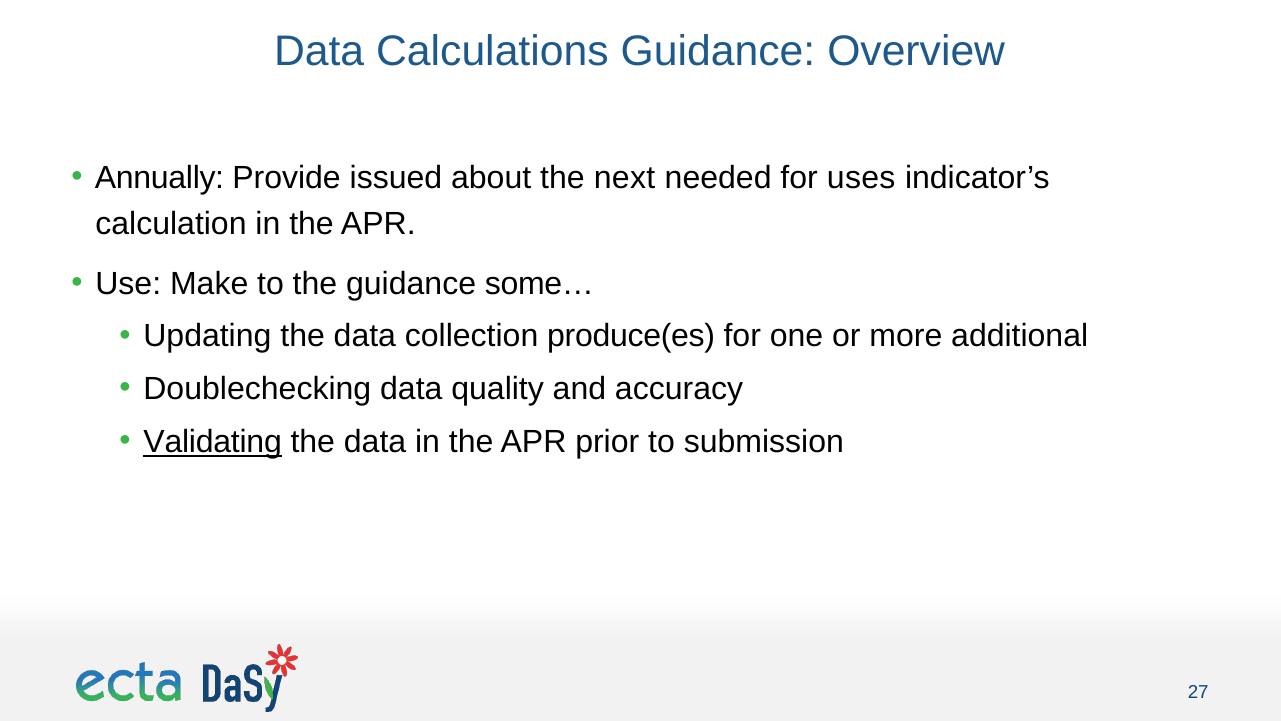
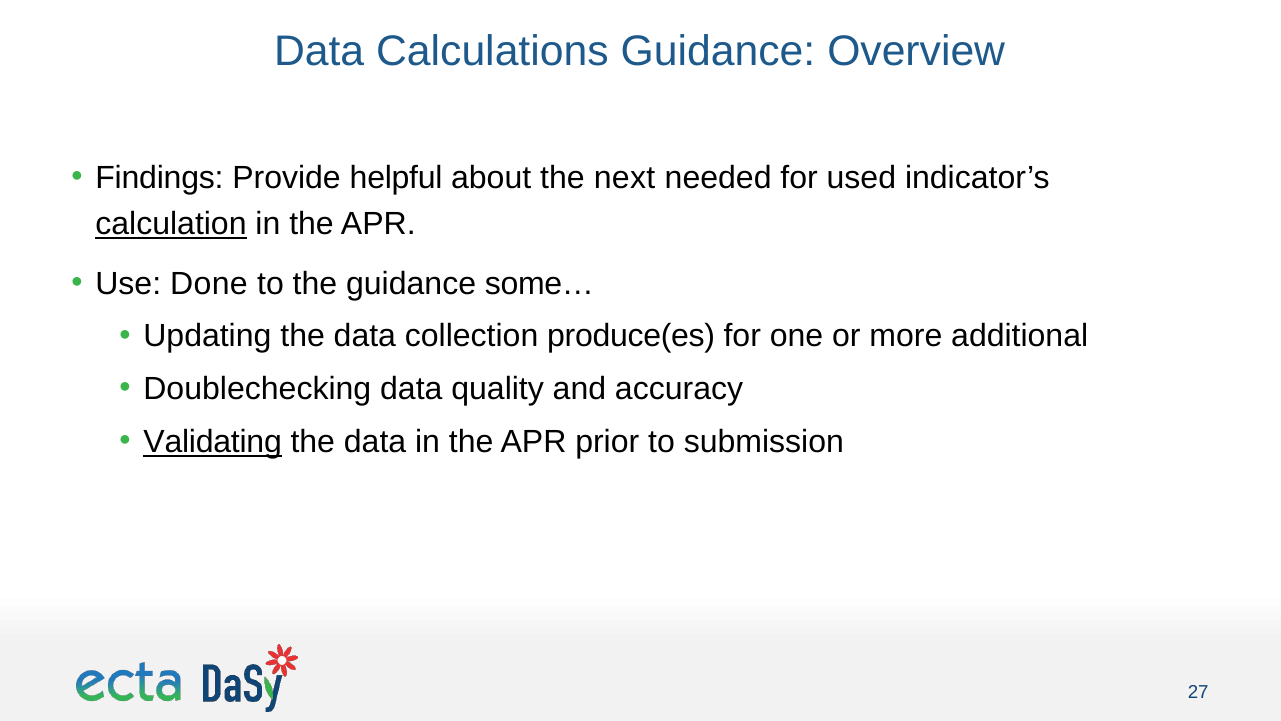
Annually: Annually -> Findings (159, 178)
issued: issued -> helpful (396, 178)
uses: uses -> used (861, 178)
calculation underline: none -> present (171, 224)
Make: Make -> Done (209, 283)
